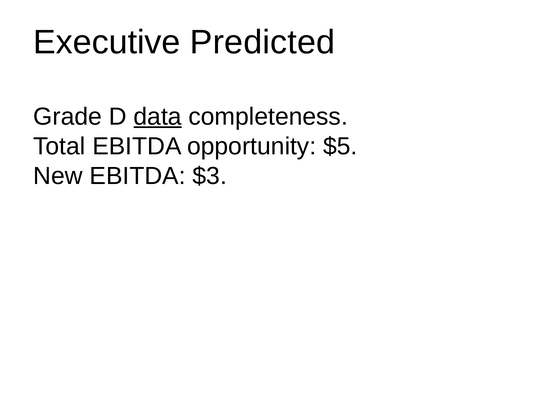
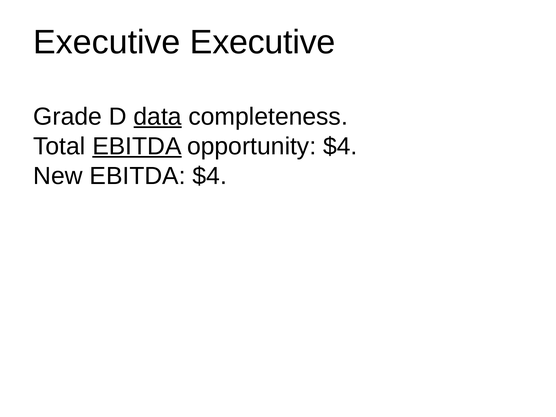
Executive Predicted: Predicted -> Executive (263, 42)
EBITDA underline: none -> present (137, 146)
opportunity $5: $5 -> $4 (340, 146)
EBITDA $3: $3 -> $4 (210, 176)
